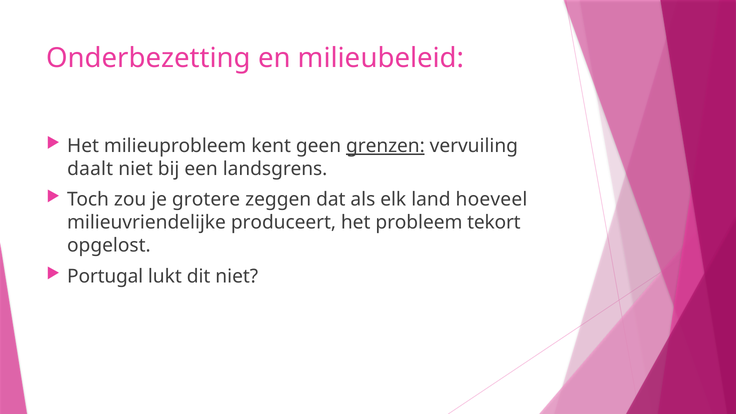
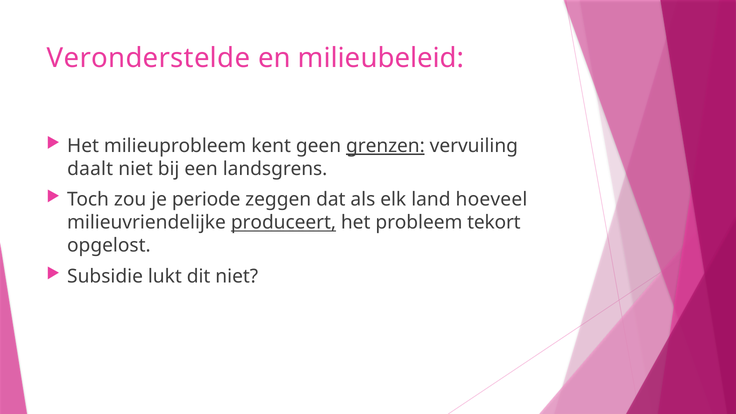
Onderbezetting: Onderbezetting -> Veronderstelde (149, 58)
grotere: grotere -> periode (206, 200)
produceert underline: none -> present (283, 223)
Portugal: Portugal -> Subsidie (105, 276)
